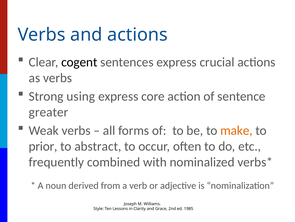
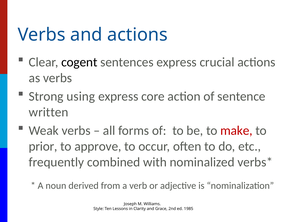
greater: greater -> written (49, 112)
make colour: orange -> red (236, 130)
abstract: abstract -> approve (98, 146)
